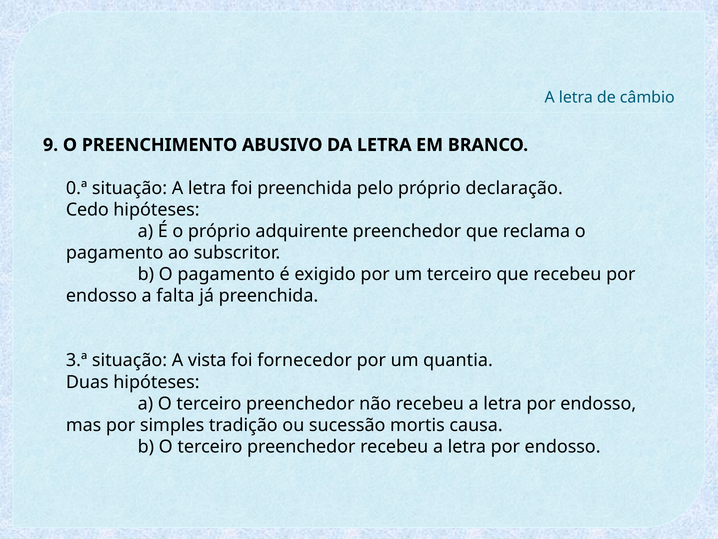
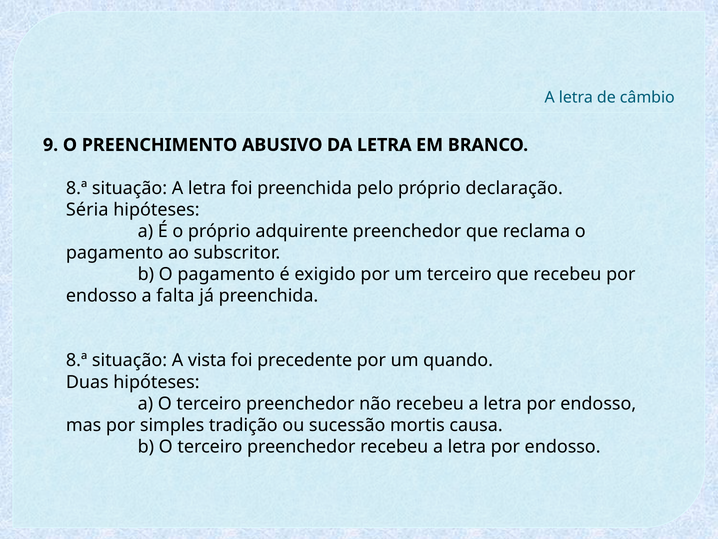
0.ª: 0.ª -> 8.ª (77, 188)
Cedo: Cedo -> Séria (87, 209)
3.ª: 3.ª -> 8.ª (77, 360)
fornecedor: fornecedor -> precedente (305, 360)
quantia: quantia -> quando (458, 360)
